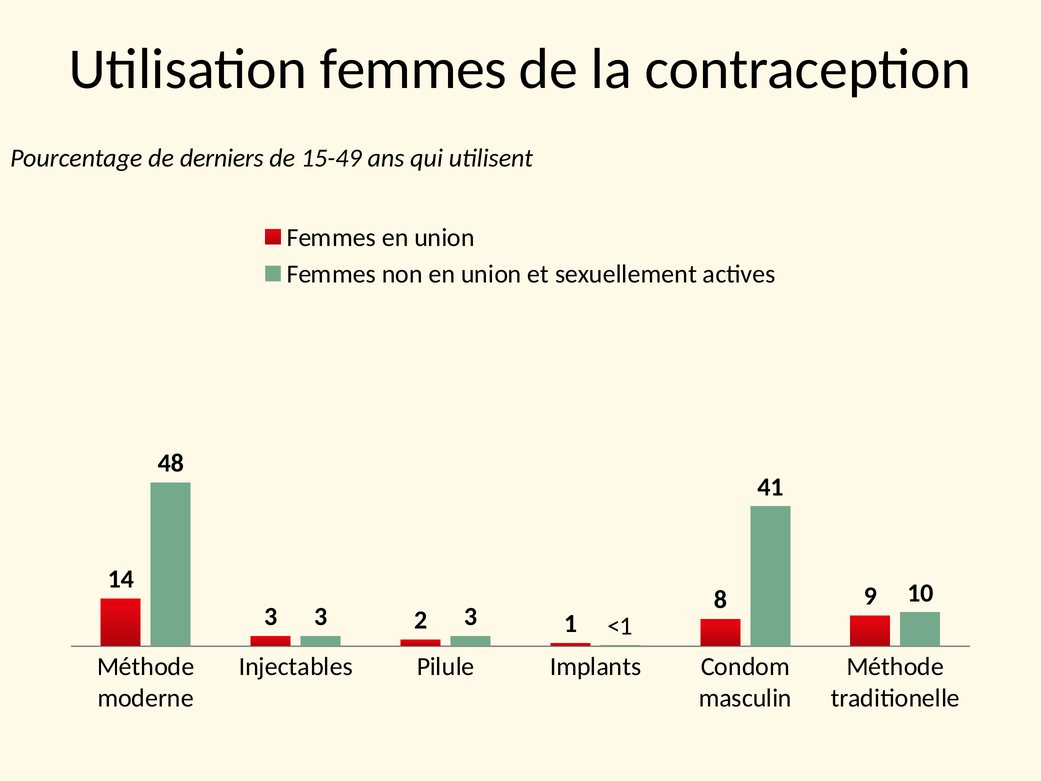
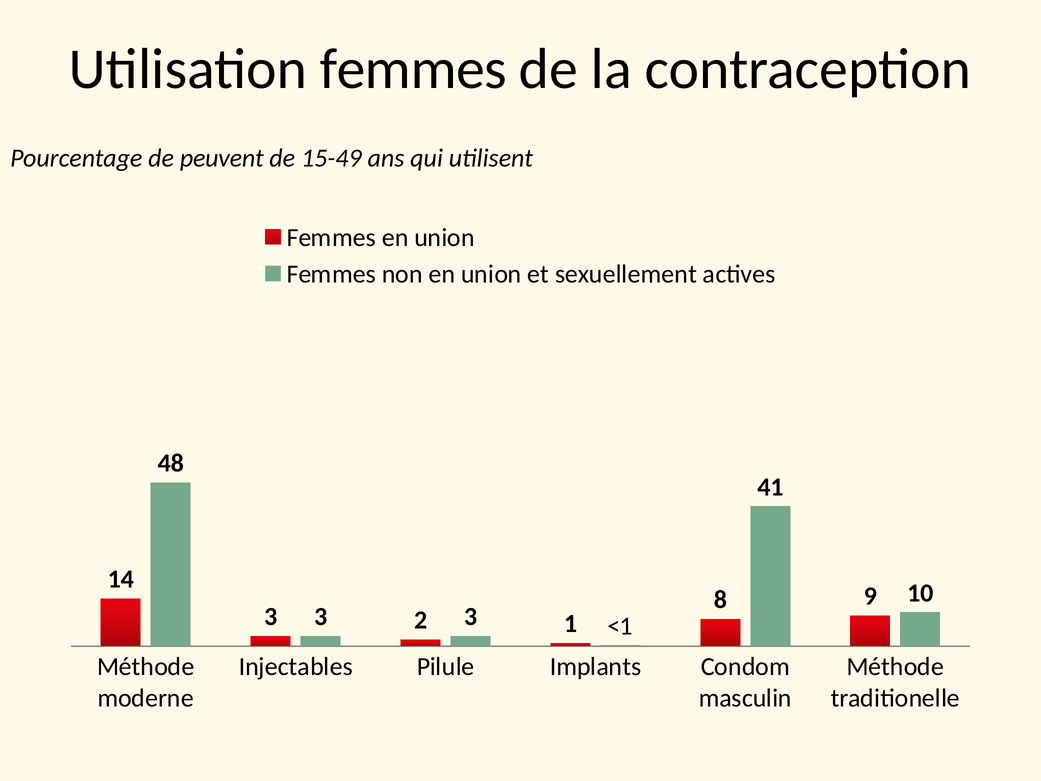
derniers: derniers -> peuvent (222, 158)
